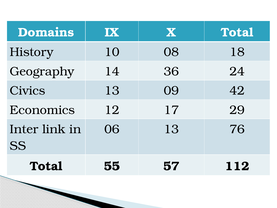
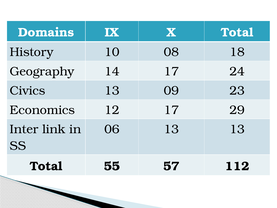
14 36: 36 -> 17 (171, 71)
42: 42 -> 23 (237, 91)
13 76: 76 -> 13 (237, 129)
